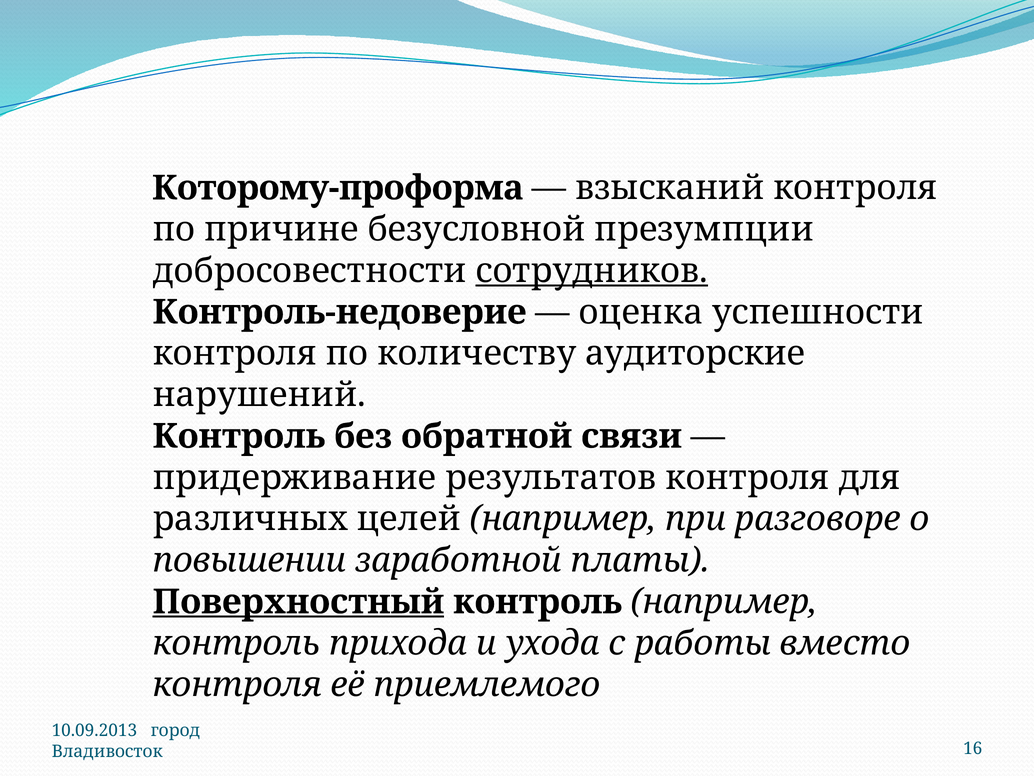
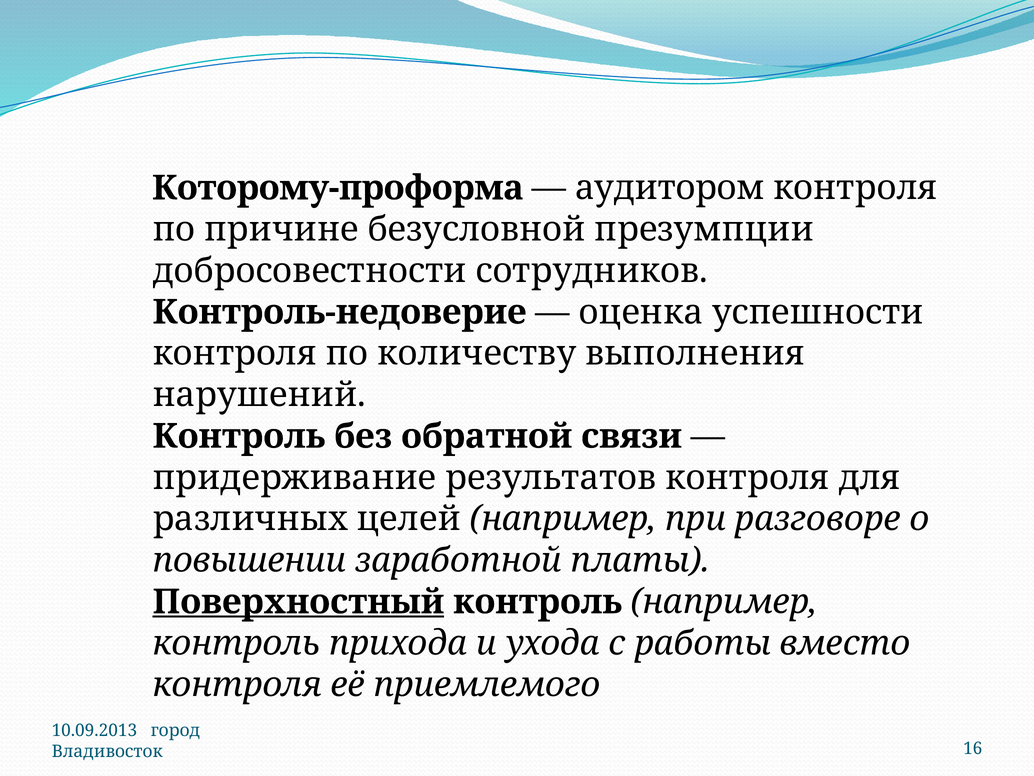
взысканий: взысканий -> аудитором (670, 188)
сотрудников underline: present -> none (592, 271)
аудиторские: аудиторские -> выполнения (695, 353)
